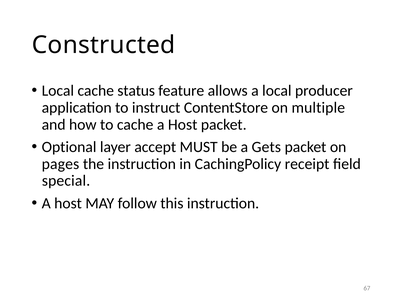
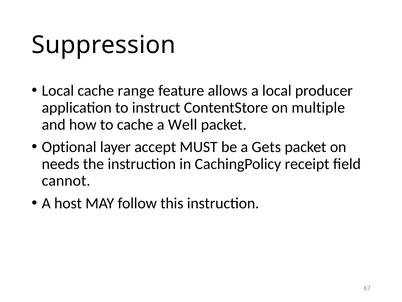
Constructed: Constructed -> Suppression (104, 45)
status: status -> range (136, 91)
cache a Host: Host -> Well (183, 124)
pages: pages -> needs (61, 164)
special: special -> cannot (66, 180)
